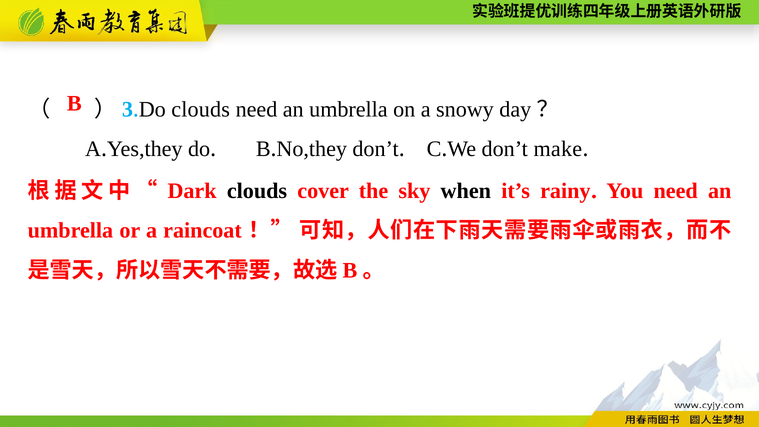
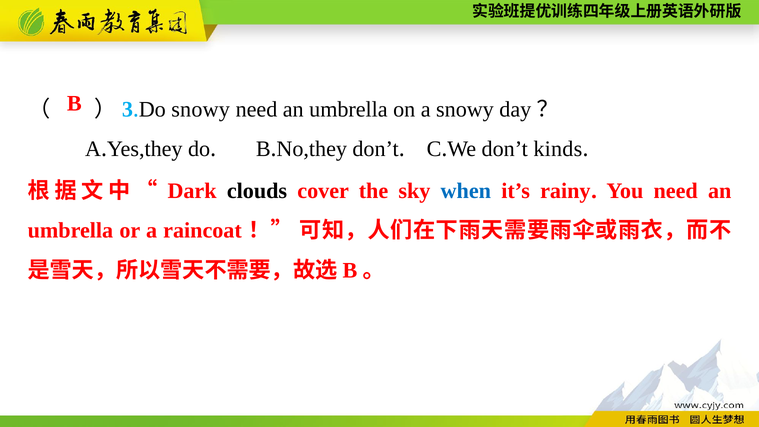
Do clouds: clouds -> snowy (201, 109)
make: make -> kinds (558, 149)
when colour: black -> blue (466, 191)
